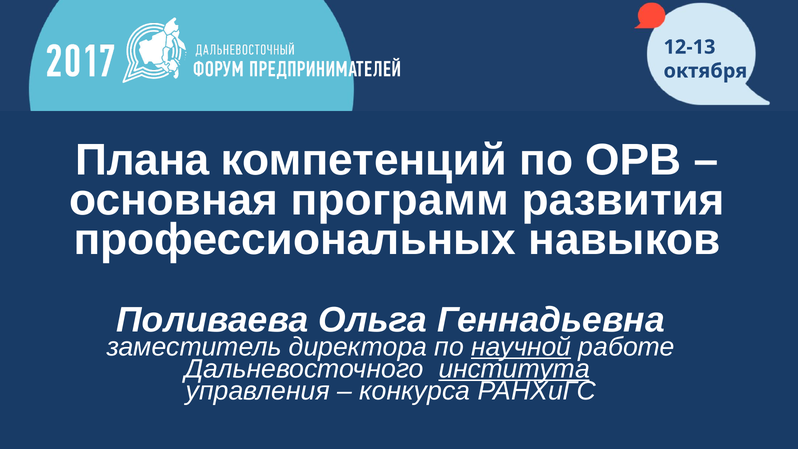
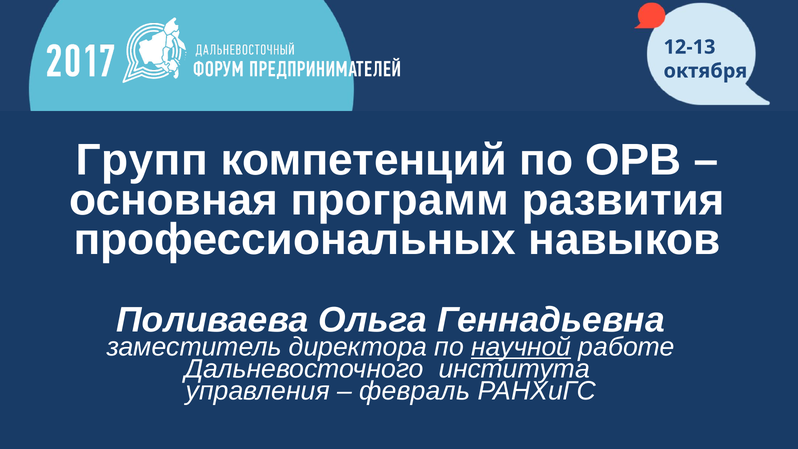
Плана: Плана -> Групп (142, 160)
института underline: present -> none (514, 369)
конкурса: конкурса -> февраль (415, 391)
